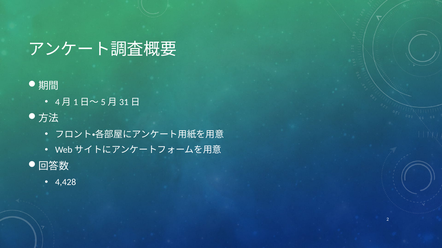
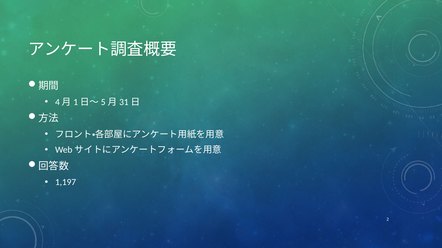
4,428: 4,428 -> 1,197 (66, 183)
